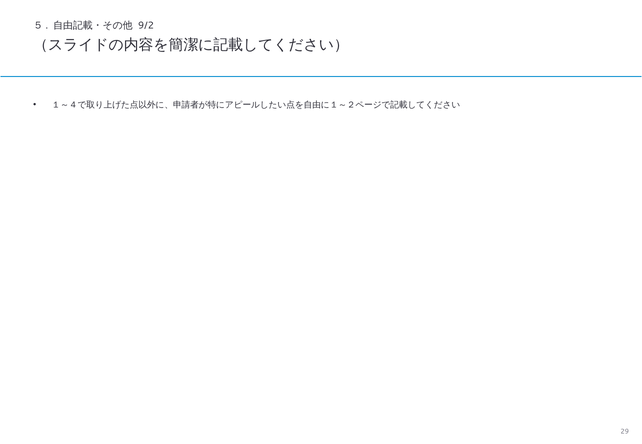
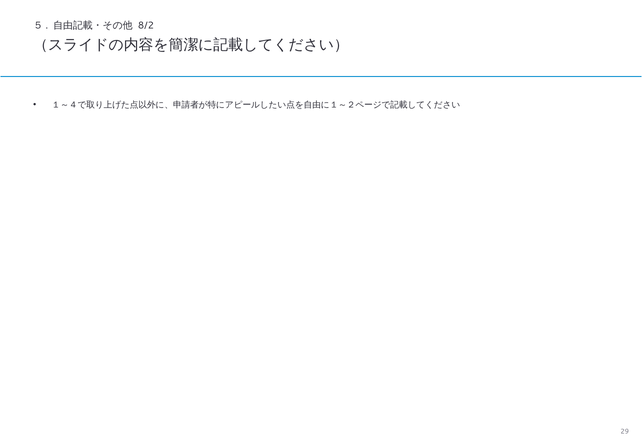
9/2: 9/2 -> 8/2 (146, 25)
